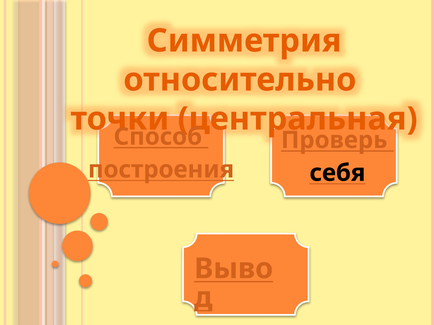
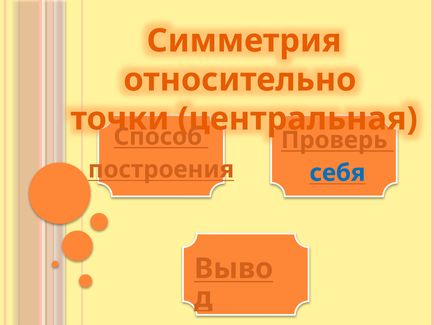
себя colour: black -> blue (337, 173)
